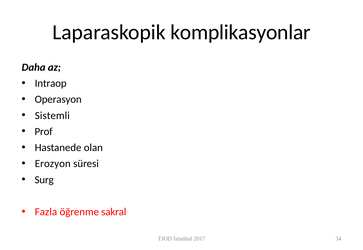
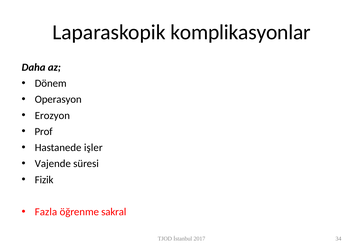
Intraop: Intraop -> Dönem (51, 83)
Sistemli: Sistemli -> Erozyon (52, 116)
olan: olan -> işler (93, 148)
Erozyon: Erozyon -> Vajende (53, 164)
Surg: Surg -> Fizik (44, 180)
